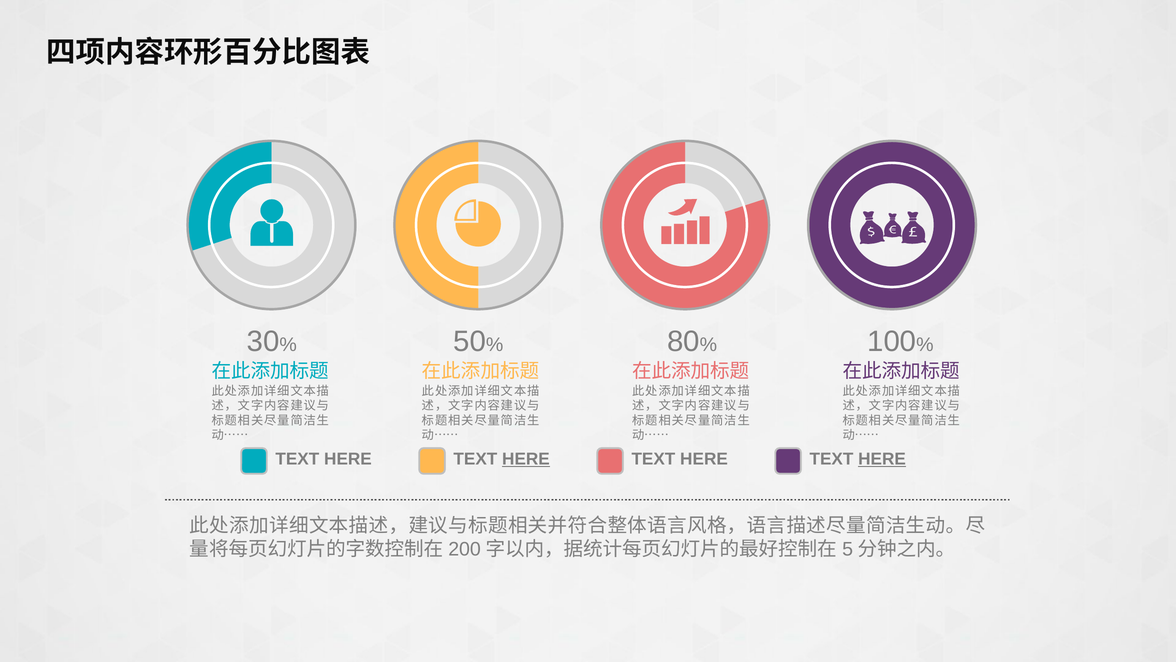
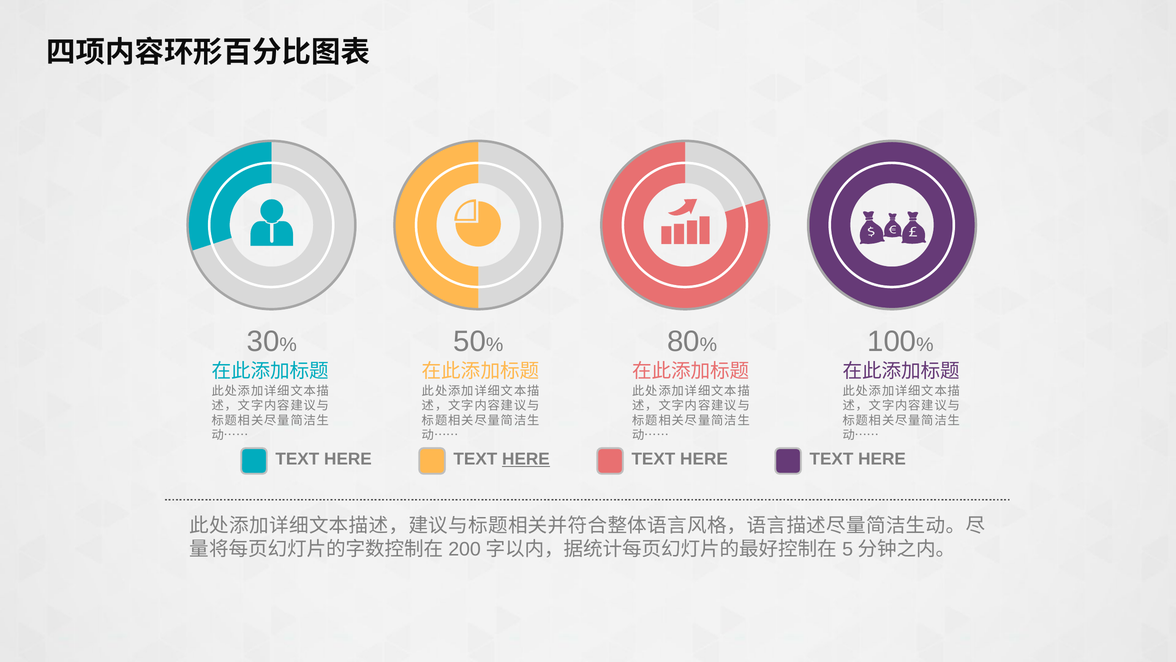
HERE underline: present -> none (882, 459)
